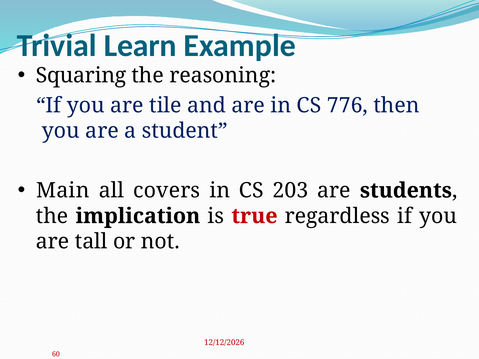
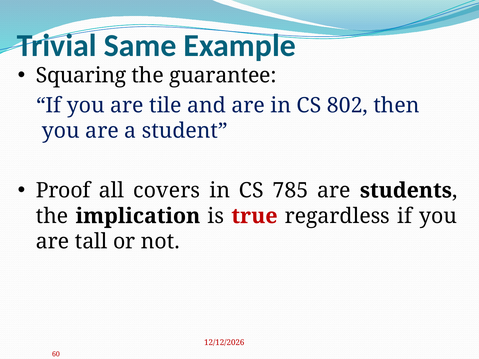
Learn: Learn -> Same (140, 46)
reasoning: reasoning -> guarantee (223, 76)
776: 776 -> 802 (347, 105)
Main: Main -> Proof (63, 191)
203: 203 -> 785 (290, 191)
